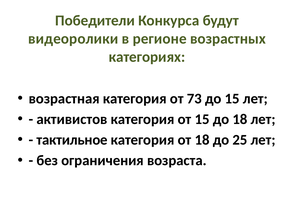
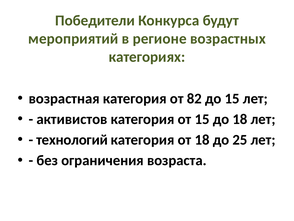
видеоролики: видеоролики -> мероприятий (73, 39)
73: 73 -> 82 (194, 98)
тактильное: тактильное -> технологий (72, 140)
